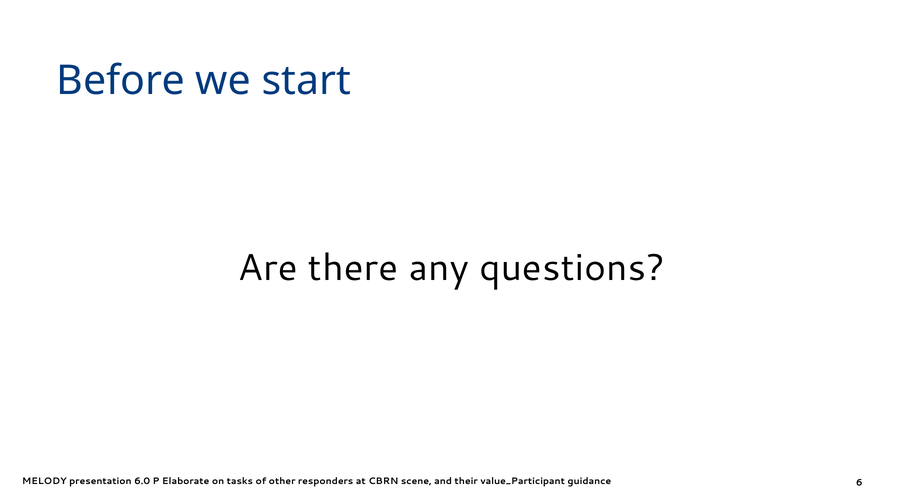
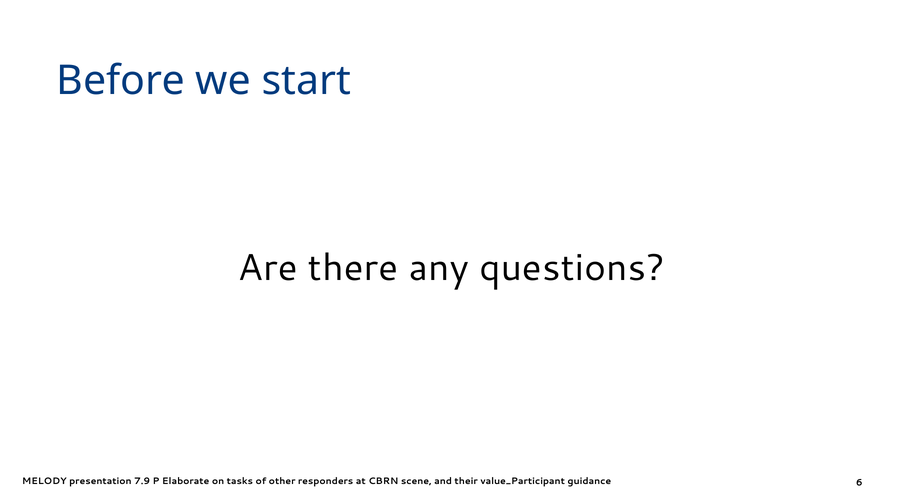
6.0: 6.0 -> 7.9 (142, 482)
